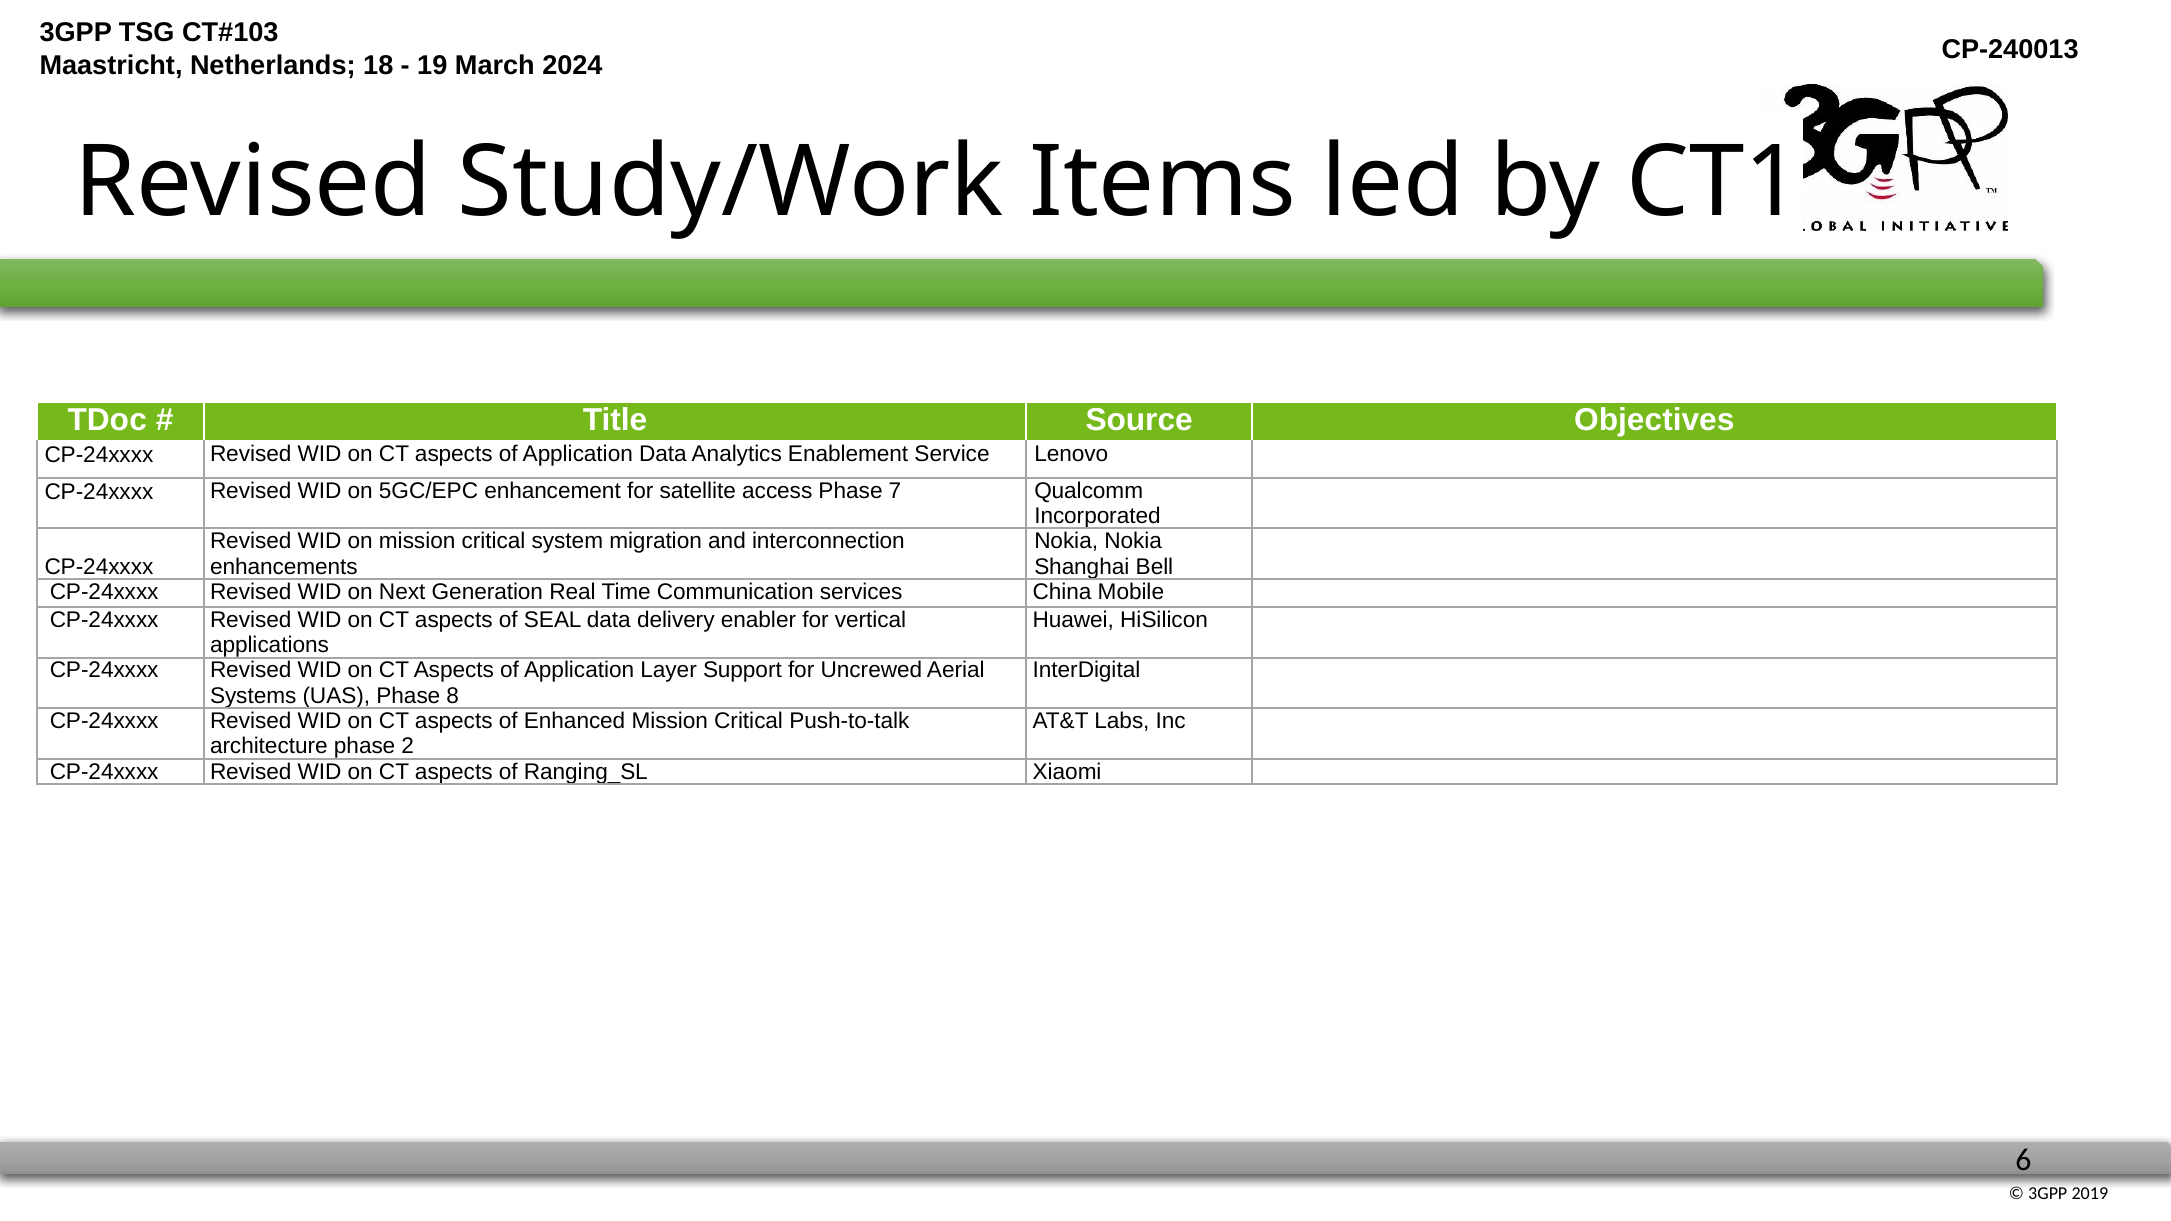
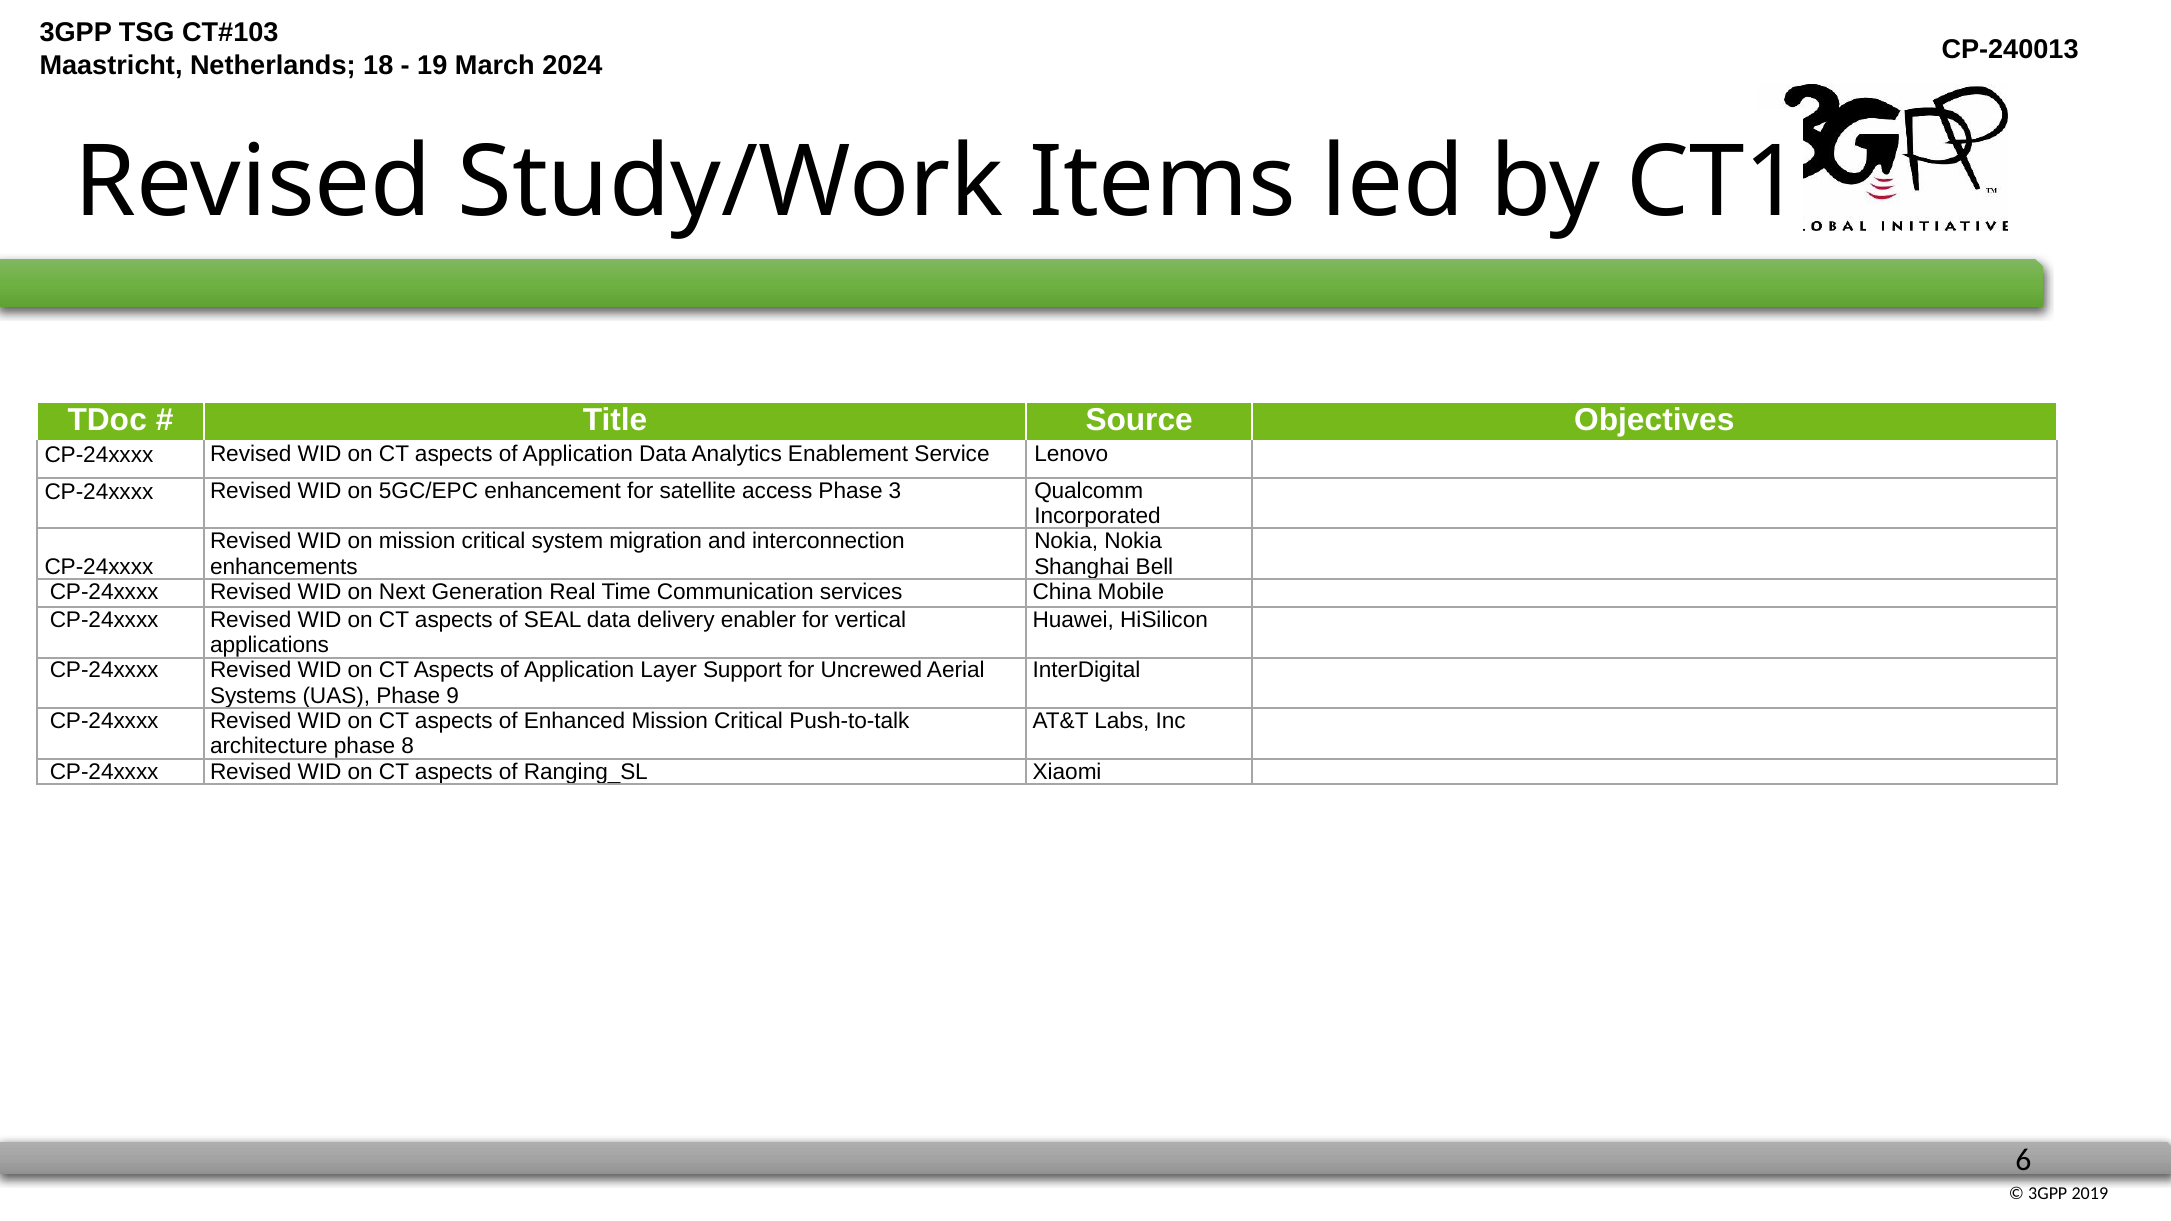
7: 7 -> 3 (895, 491)
8: 8 -> 9 (453, 696)
2: 2 -> 8 (408, 746)
